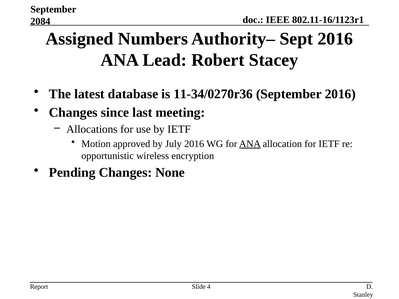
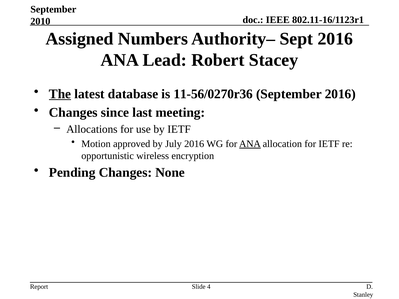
2084: 2084 -> 2010 (40, 21)
The underline: none -> present (60, 94)
11-34/0270r36: 11-34/0270r36 -> 11-56/0270r36 (213, 94)
